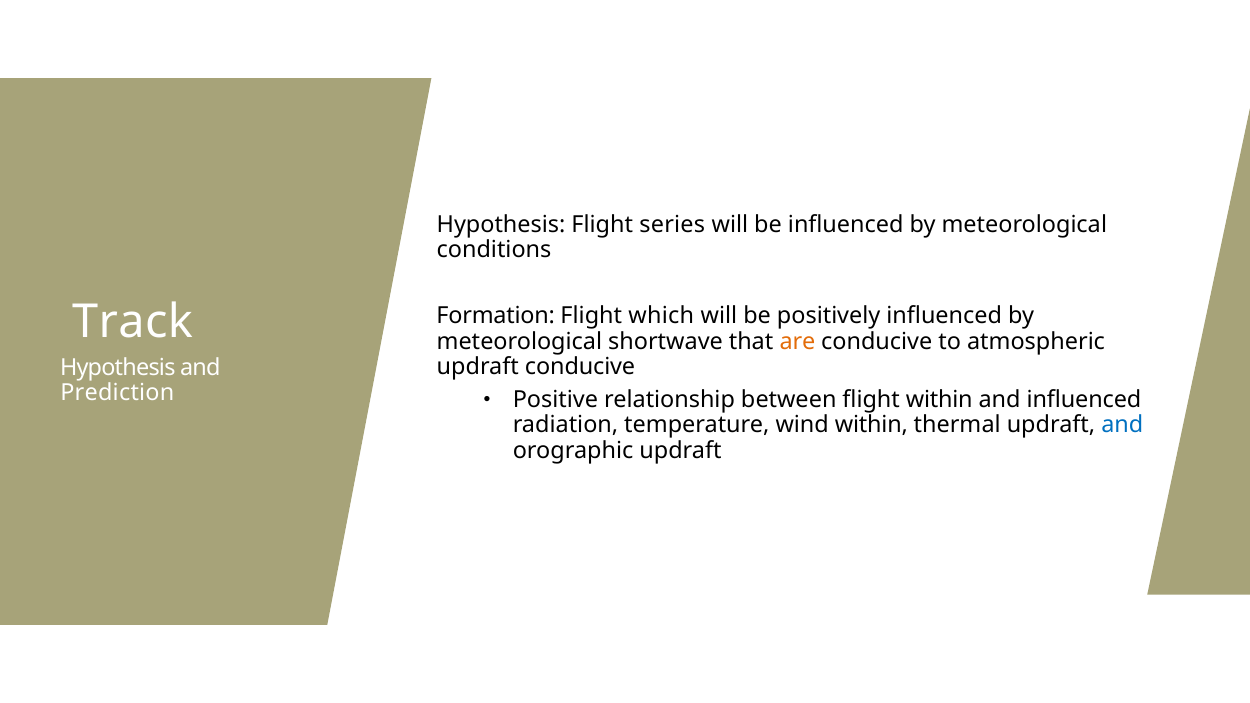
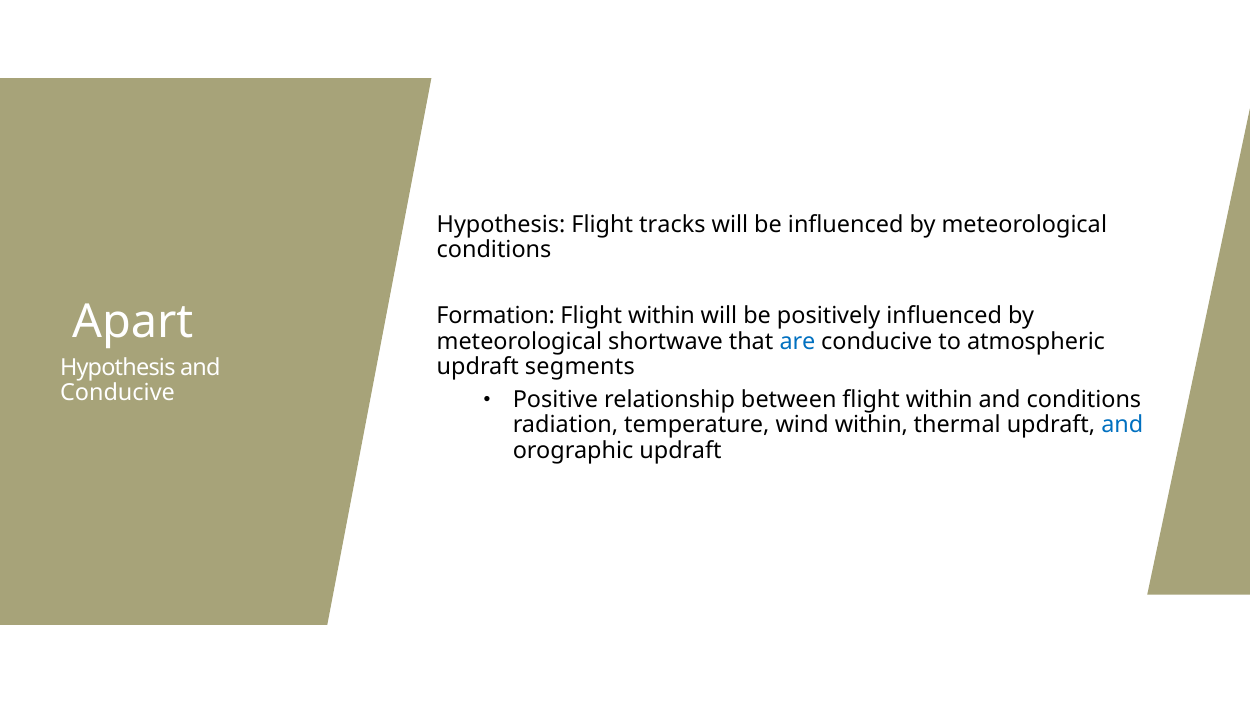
series: series -> tracks (672, 225)
Track: Track -> Apart (133, 322)
which: which -> within (662, 316)
are colour: orange -> blue (797, 342)
updraft conducive: conducive -> segments (580, 367)
Prediction: Prediction -> Conducive (117, 393)
and influenced: influenced -> conditions (1084, 400)
